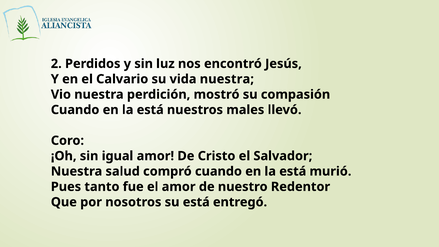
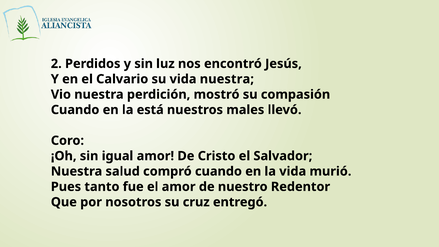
está: está -> vida (293, 171)
su está: está -> cruz (196, 202)
